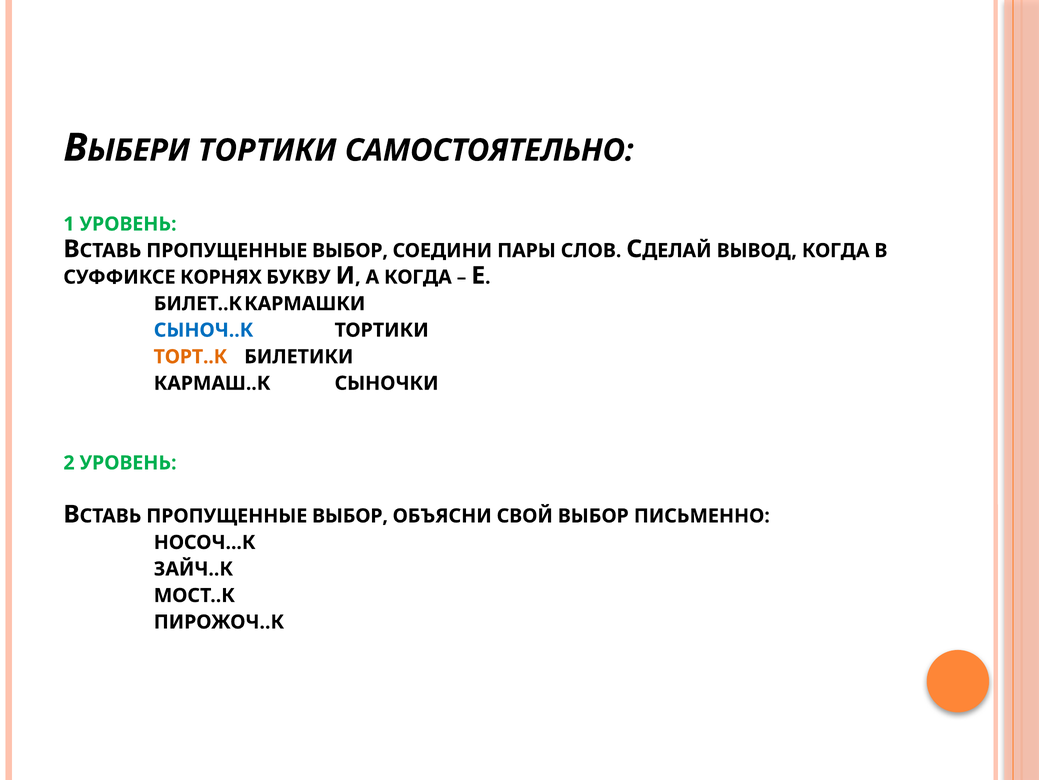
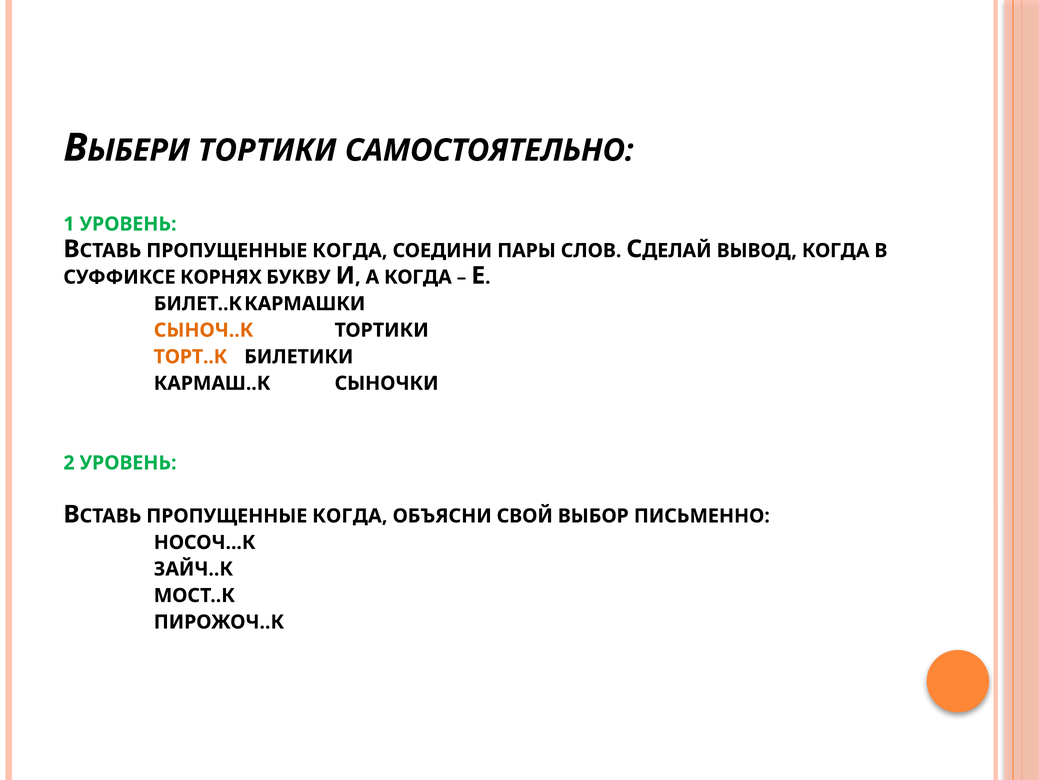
ВЫБОР: ВЫБОР -> КОГДА (350, 250)
СЫНОЧ..К colour: blue -> orange (204, 330)
ВЫБОР: ВЫБОР -> КОГДА (350, 515)
